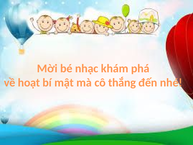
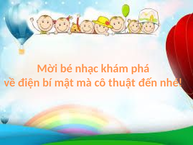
hoạt: hoạt -> điện (29, 83)
thắng: thắng -> thuật (122, 83)
